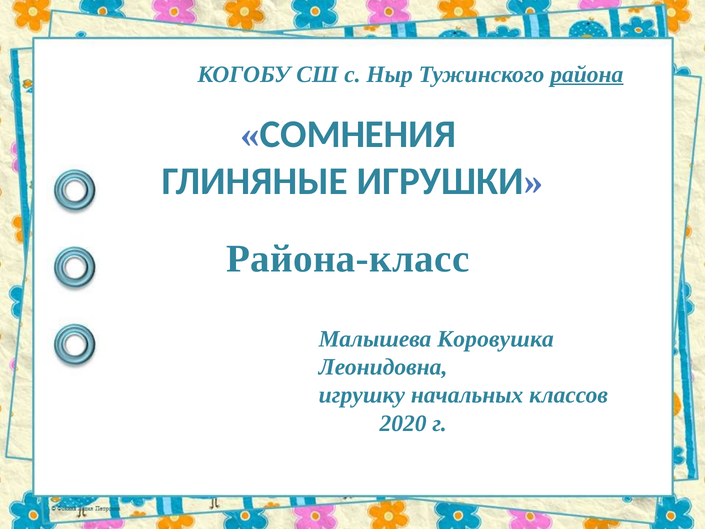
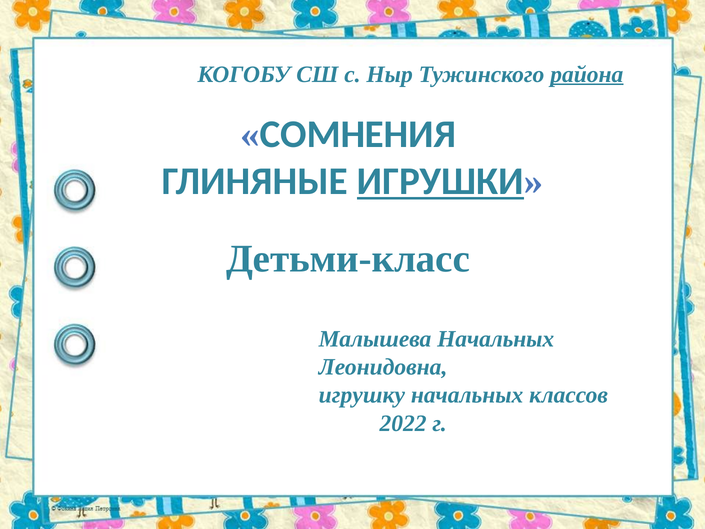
ИГРУШКИ underline: none -> present (440, 181)
Района-класс: Района-класс -> Детьми-класс (348, 259)
Малышева Коровушка: Коровушка -> Начальных (496, 339)
2020: 2020 -> 2022 (403, 423)
